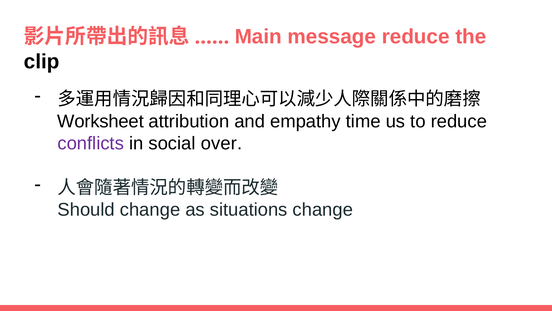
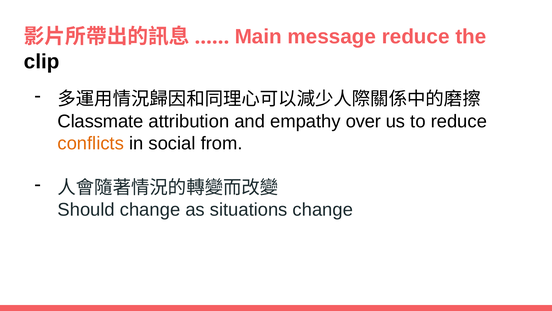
Worksheet: Worksheet -> Classmate (101, 121)
time: time -> over (363, 121)
conflicts colour: purple -> orange (91, 143)
over: over -> from (222, 143)
